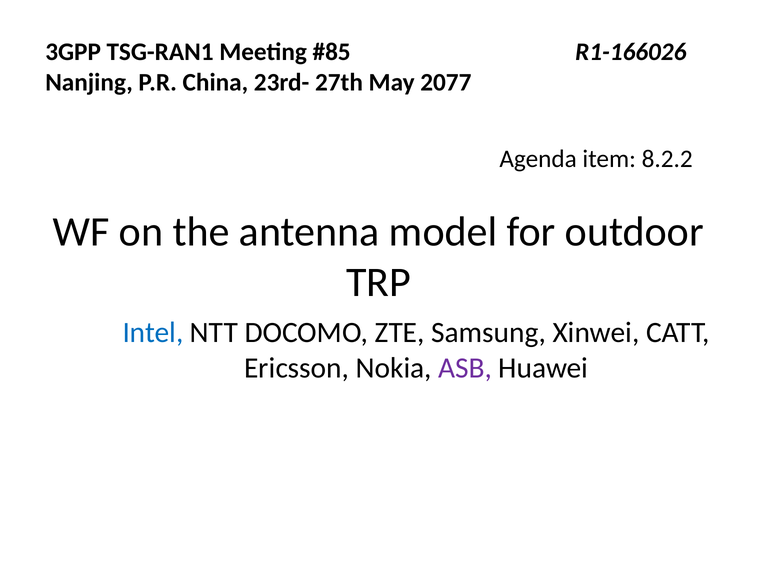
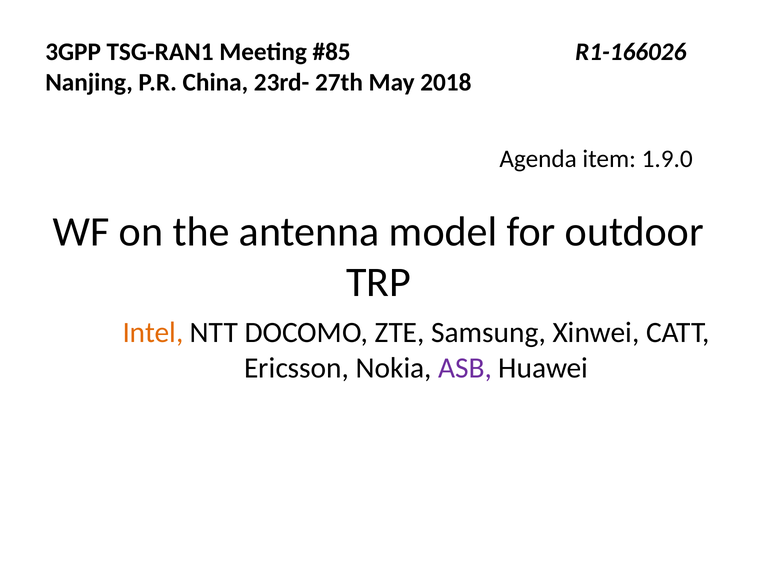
2077: 2077 -> 2018 (446, 82)
8.2.2: 8.2.2 -> 1.9.0 (667, 159)
Intel colour: blue -> orange (153, 333)
